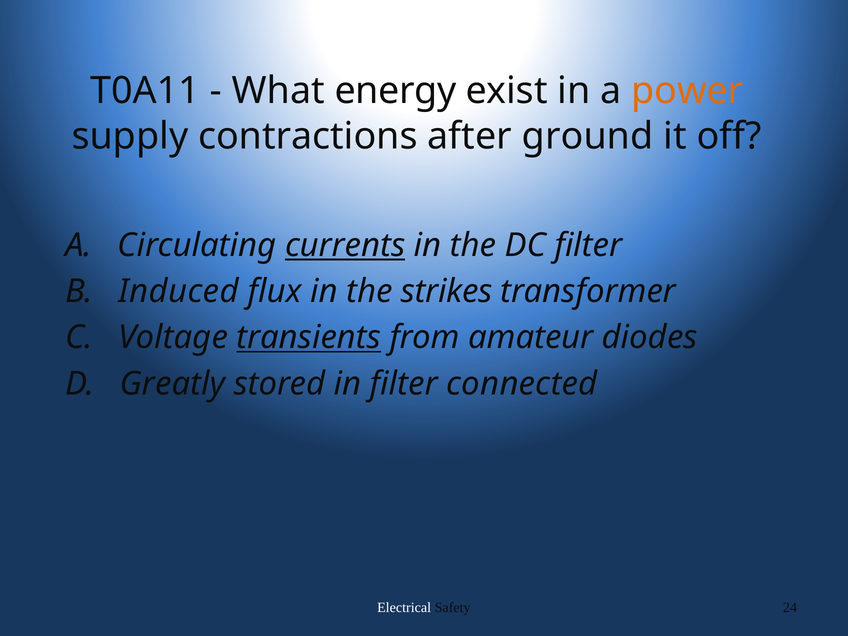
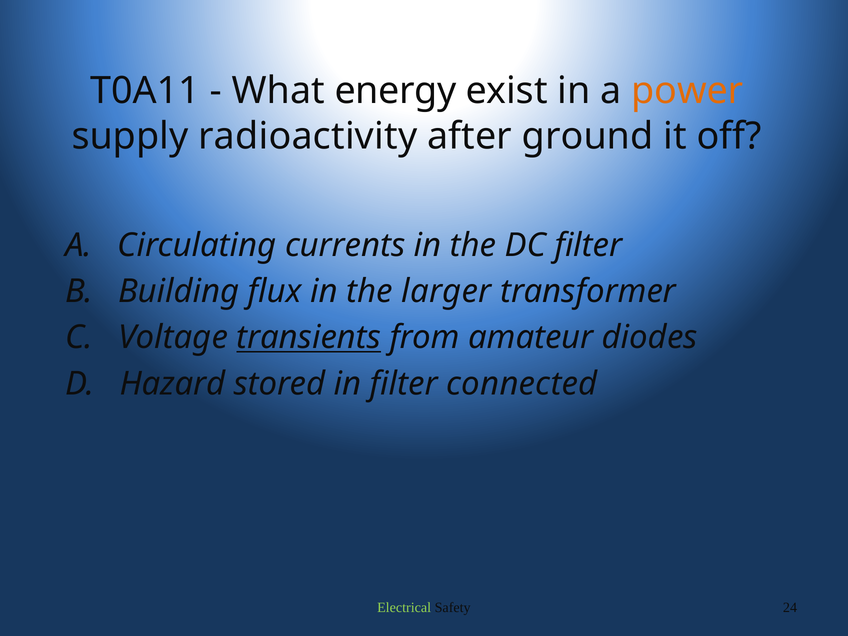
contractions: contractions -> radioactivity (308, 136)
currents underline: present -> none (345, 245)
Induced: Induced -> Building (179, 291)
strikes: strikes -> larger (446, 291)
Greatly: Greatly -> Hazard (172, 384)
Electrical colour: white -> light green (404, 607)
